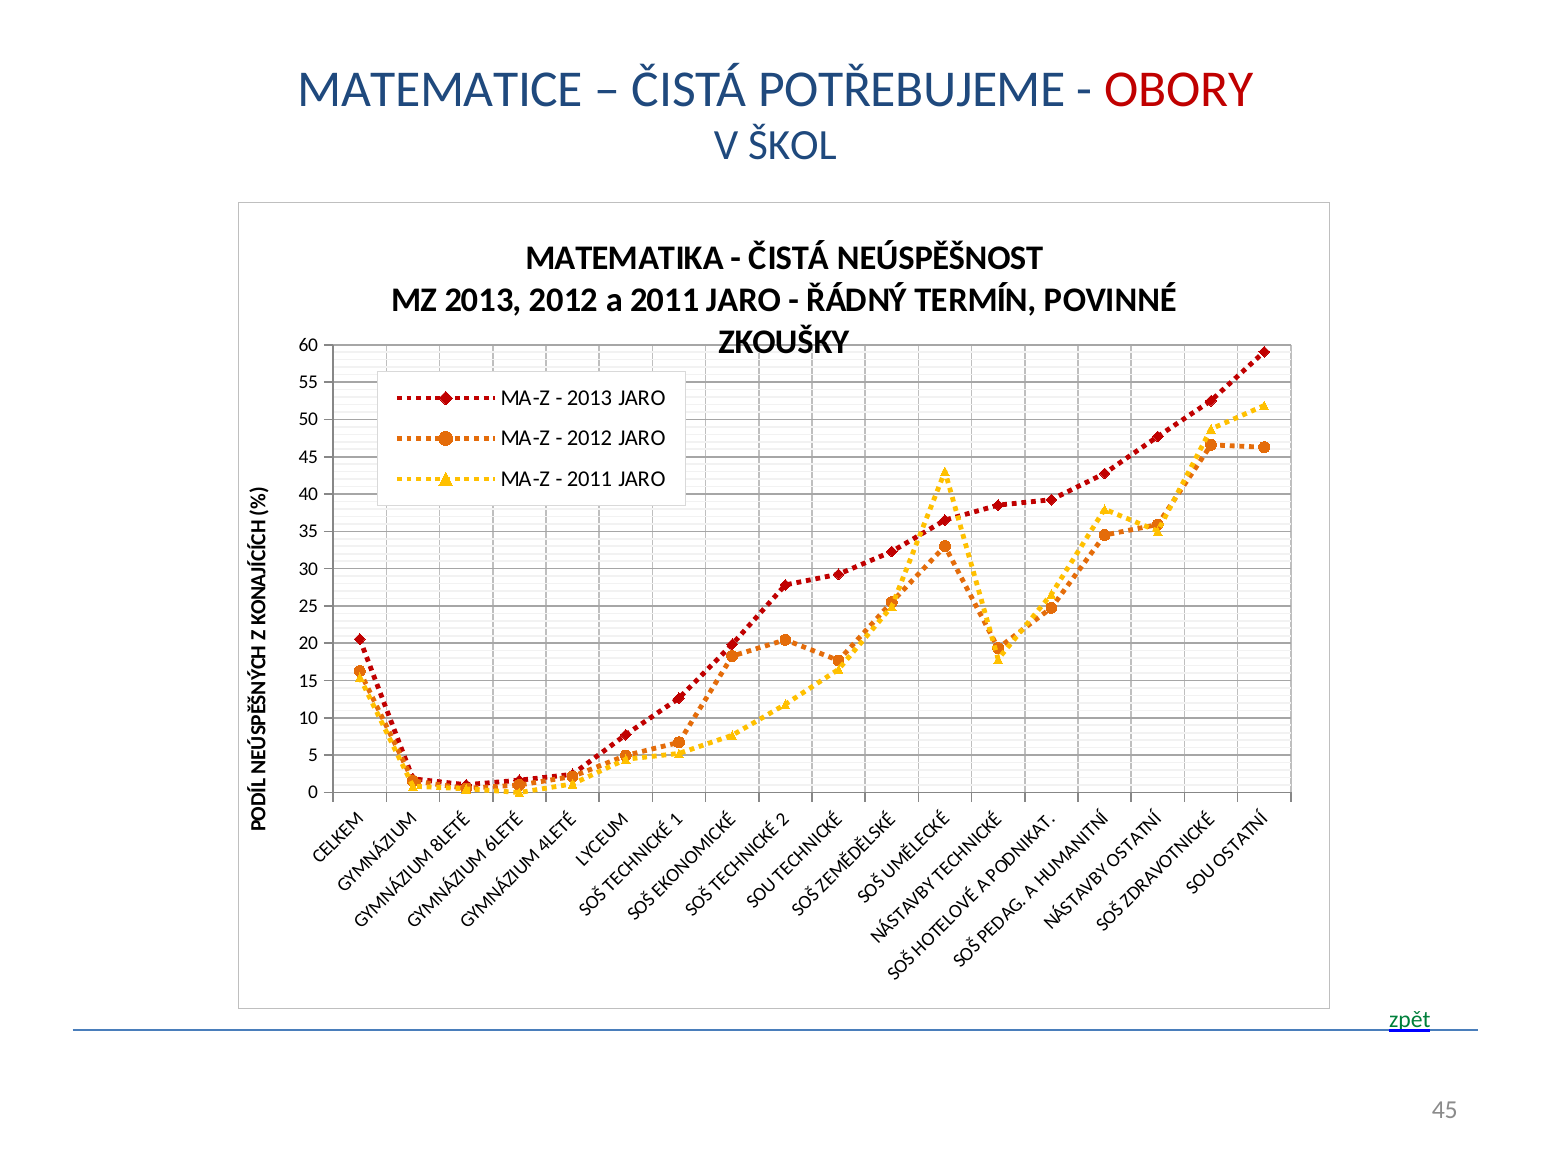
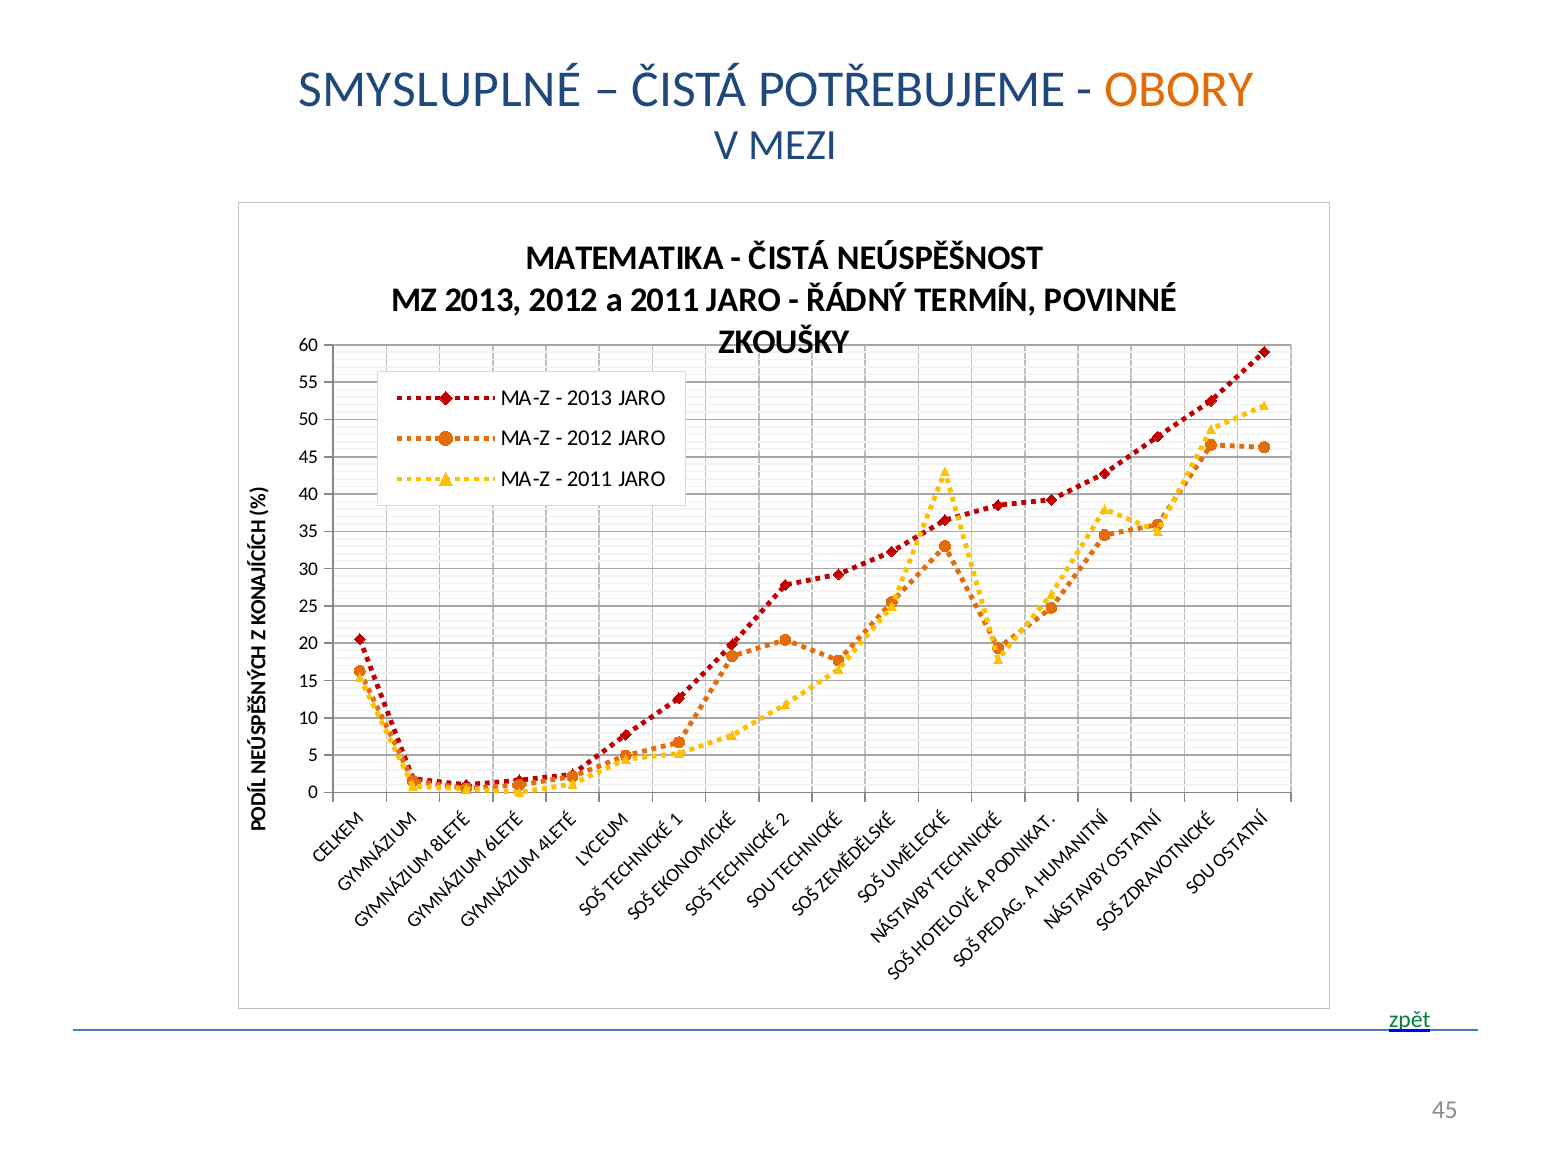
MATEMATICE: MATEMATICE -> SMYSLUPLNÉ (440, 89)
OBORY colour: red -> orange (1179, 89)
ŠKOL: ŠKOL -> MEZI (792, 145)
